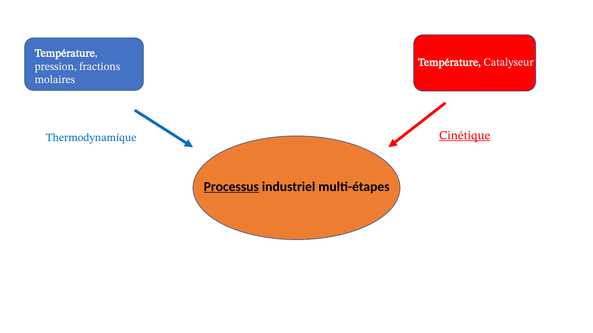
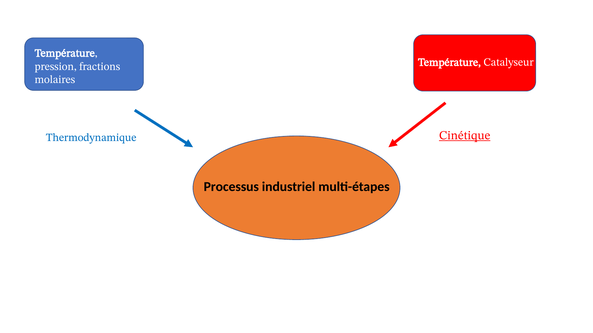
Processus underline: present -> none (231, 187)
